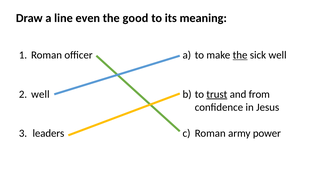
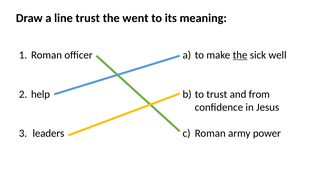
line even: even -> trust (88, 18)
good: good -> went (135, 18)
well: well -> help (40, 94)
trust underline: present -> none (217, 94)
